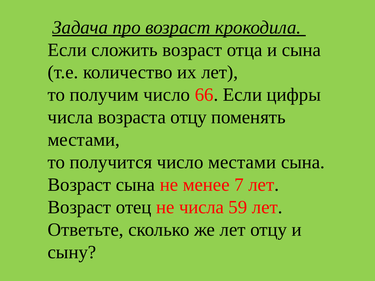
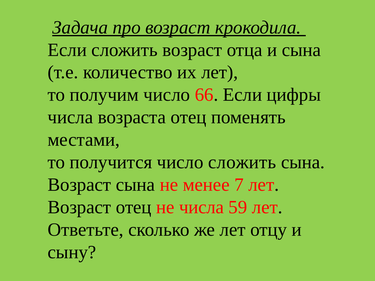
возраста отцу: отцу -> отец (189, 117)
число местами: местами -> сложить (242, 162)
